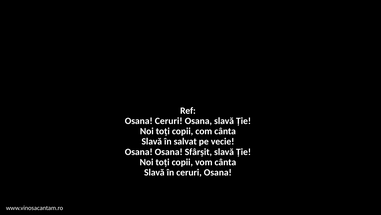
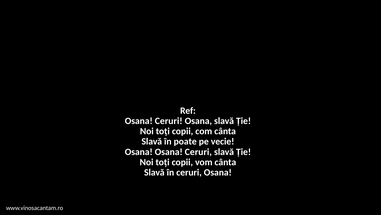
salvat: salvat -> poate (185, 141)
Osana Osana Sfârșit: Sfârșit -> Ceruri (198, 151)
